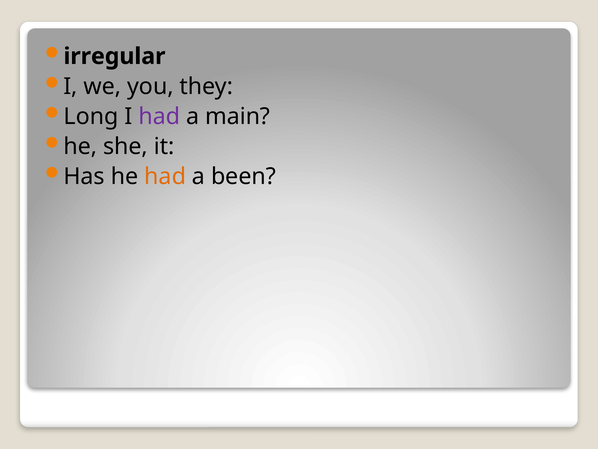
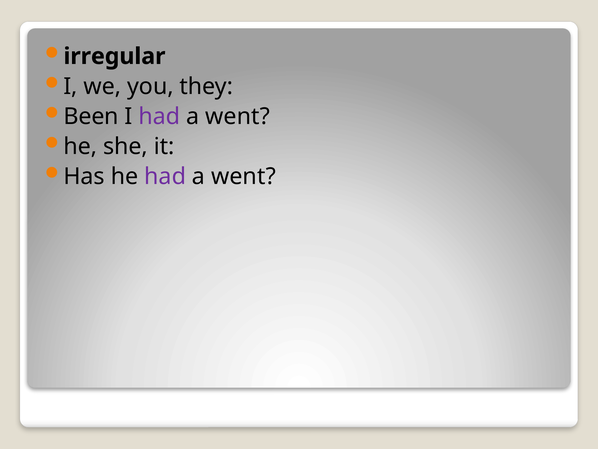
Long: Long -> Been (91, 116)
main: main -> went (238, 116)
had colour: orange -> purple (165, 176)
been: been -> went (243, 176)
